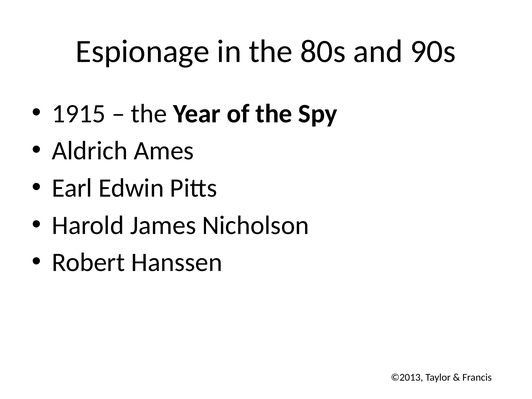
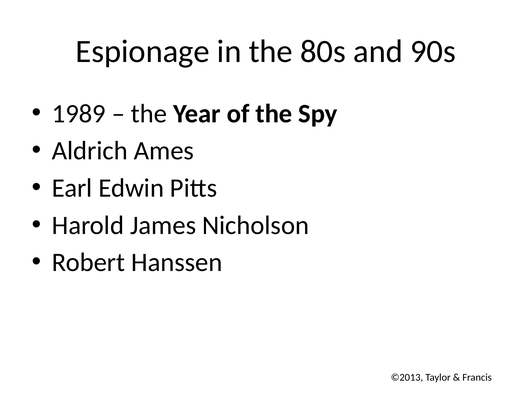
1915: 1915 -> 1989 (79, 114)
